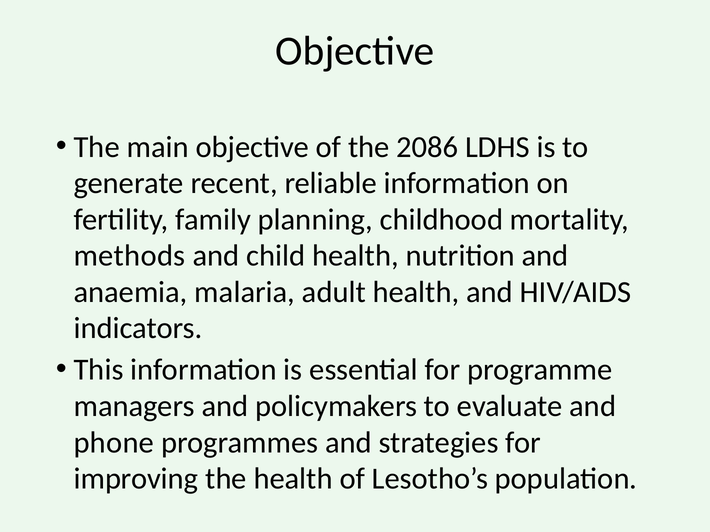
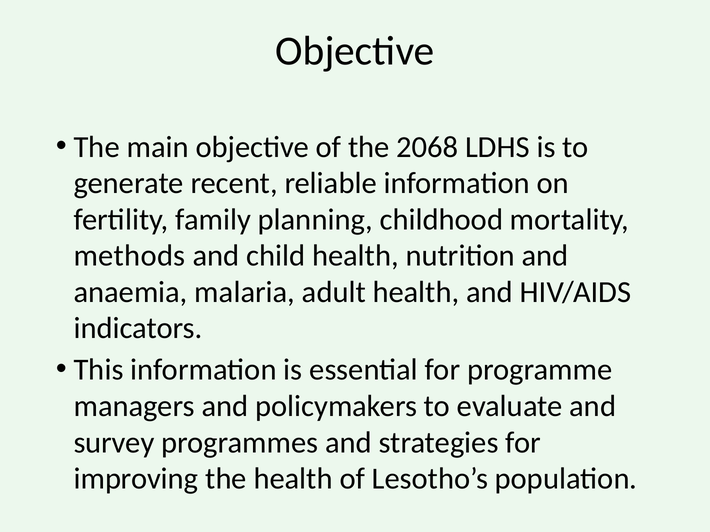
2086: 2086 -> 2068 (427, 147)
phone: phone -> survey (114, 443)
